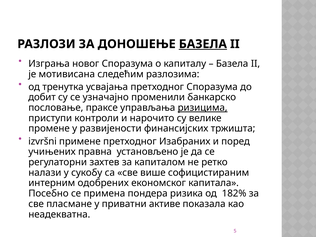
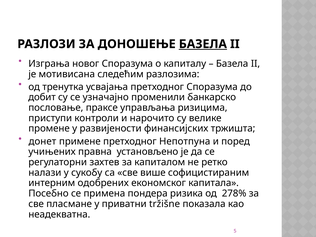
ризицима underline: present -> none (203, 108)
izvršni: izvršni -> донет (42, 141)
Изабраних: Изабраних -> Непотпуна (185, 141)
182%: 182% -> 278% (234, 193)
активе: активе -> tržišne (165, 204)
